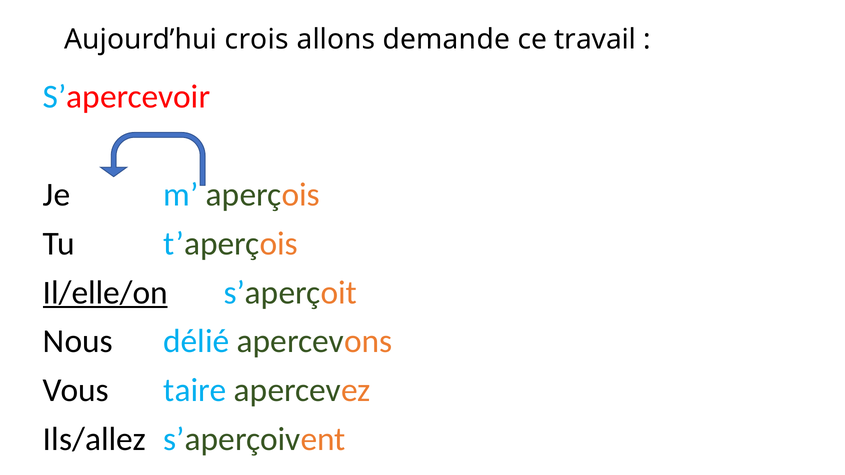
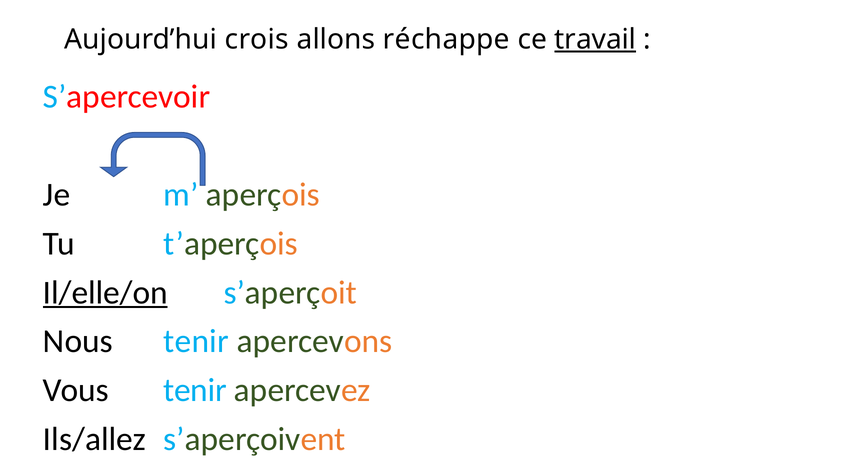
demande: demande -> réchappe (446, 39)
travail underline: none -> present (595, 39)
Nous délié: délié -> tenir (196, 342)
Vous taire: taire -> tenir (195, 391)
